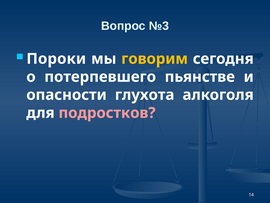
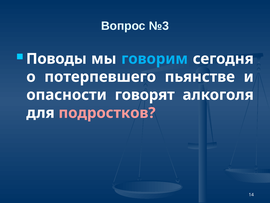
Пороки: Пороки -> Поводы (56, 59)
говорим colour: yellow -> light blue (155, 59)
глухота: глухота -> говорят (145, 95)
